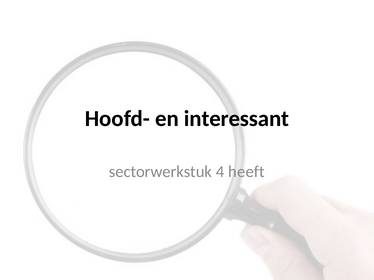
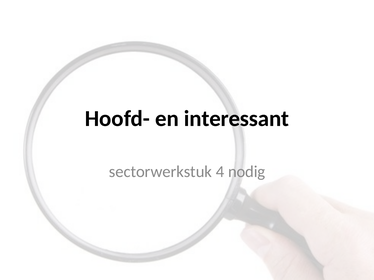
heeft: heeft -> nodig (247, 172)
